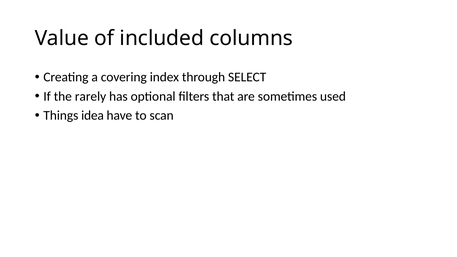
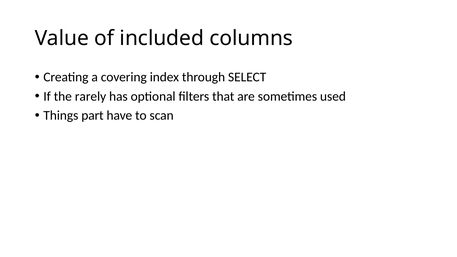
idea: idea -> part (92, 116)
